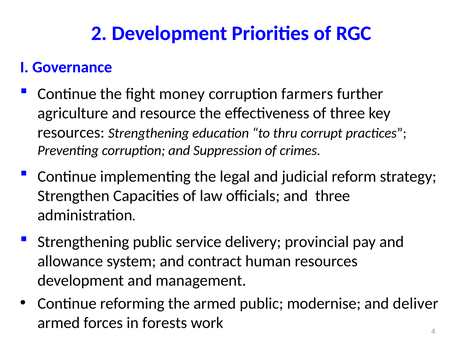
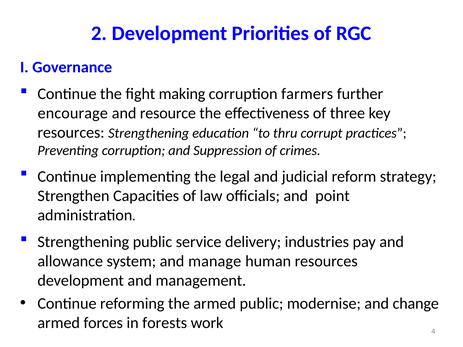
money: money -> making (182, 94)
agriculture: agriculture -> encourage (73, 113)
and three: three -> point (333, 196)
provincial: provincial -> industries (317, 242)
contract: contract -> manage (215, 261)
deliver: deliver -> change (416, 304)
